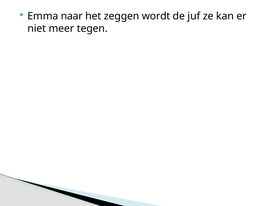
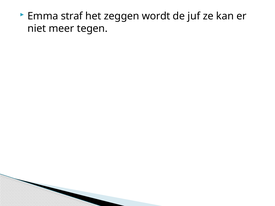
naar: naar -> straf (72, 16)
